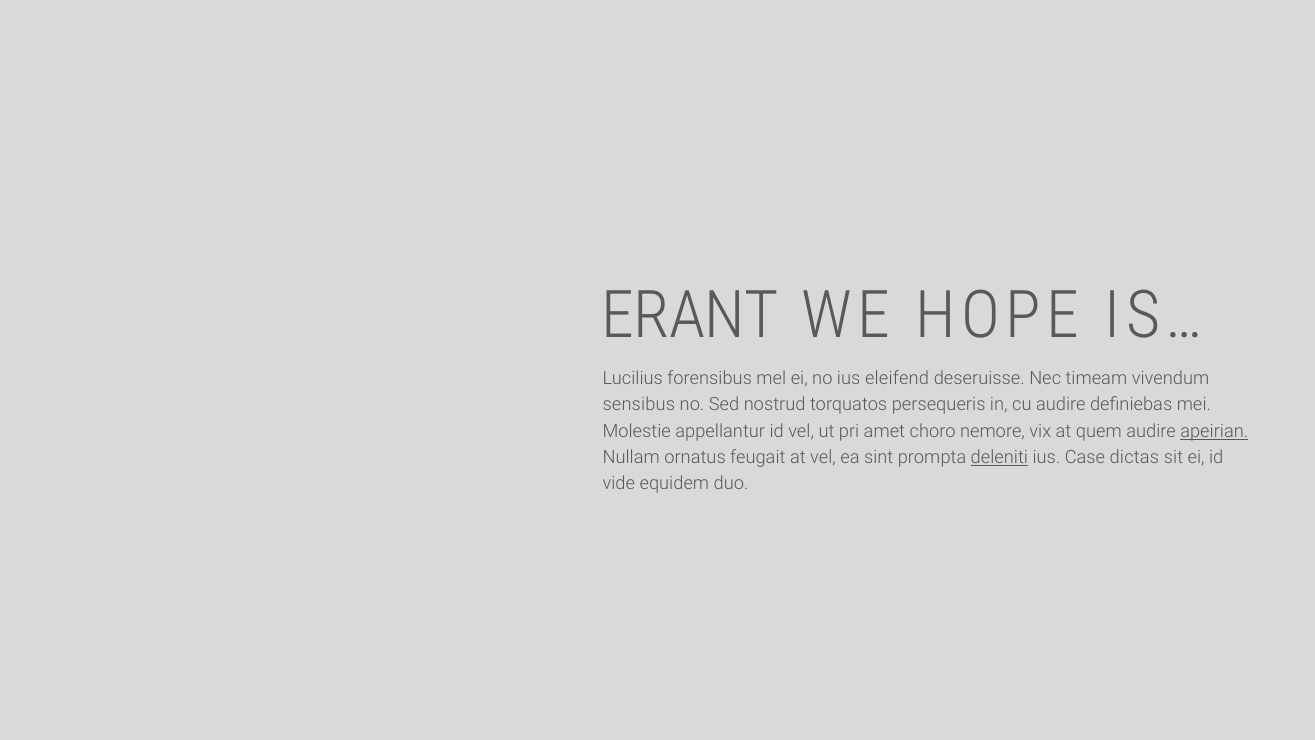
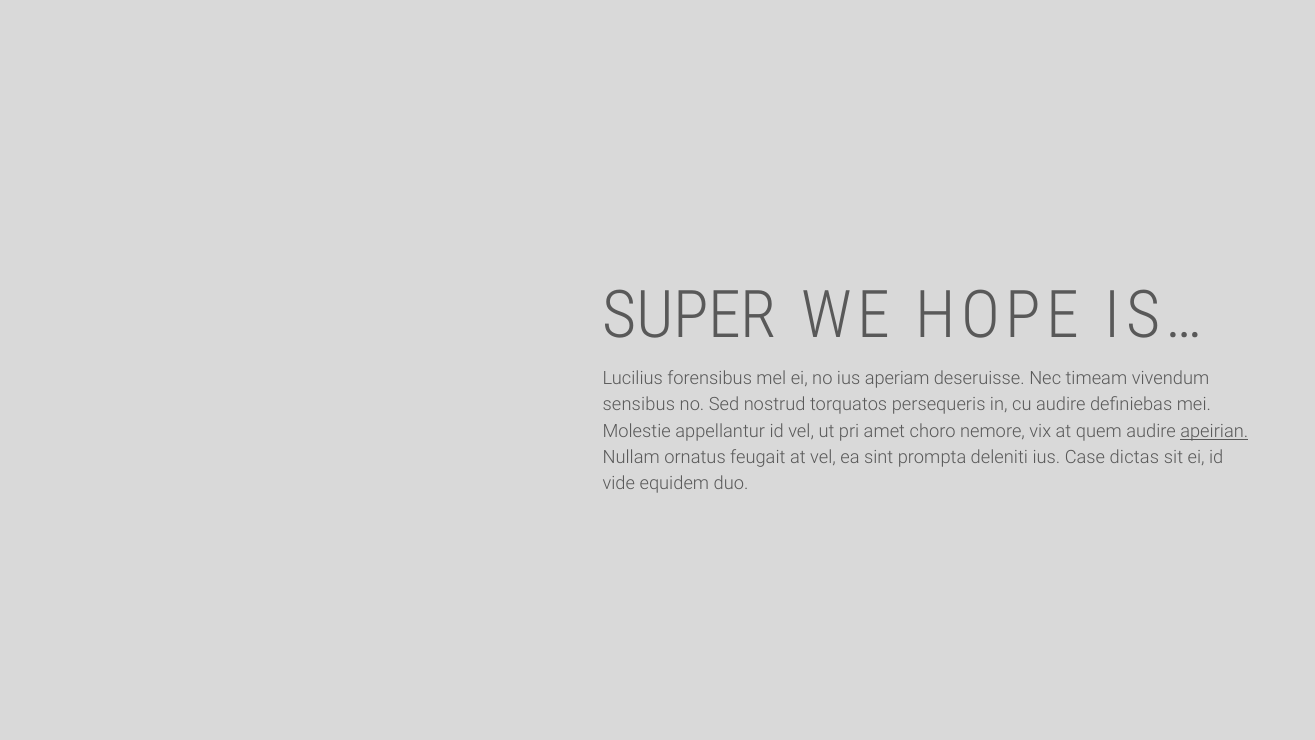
ERANT: ERANT -> SUPER (690, 316)
eleifend: eleifend -> aperiam (897, 378)
deleniti underline: present -> none (999, 457)
